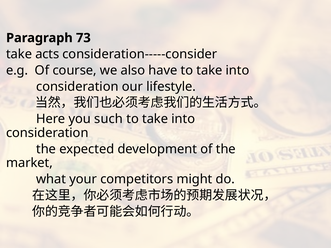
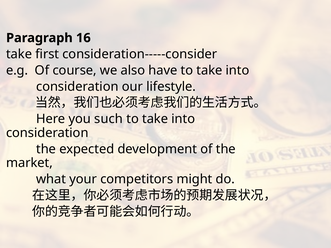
73: 73 -> 16 (83, 38)
acts: acts -> first (47, 54)
